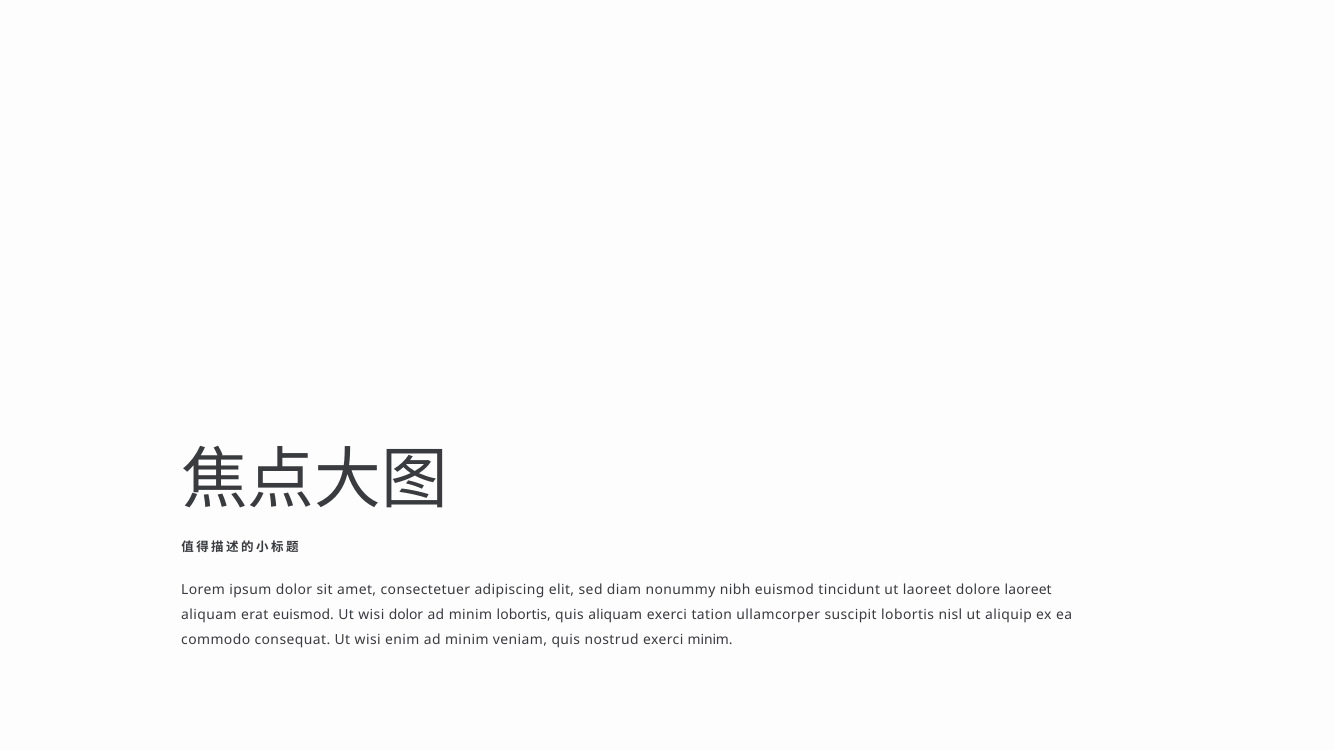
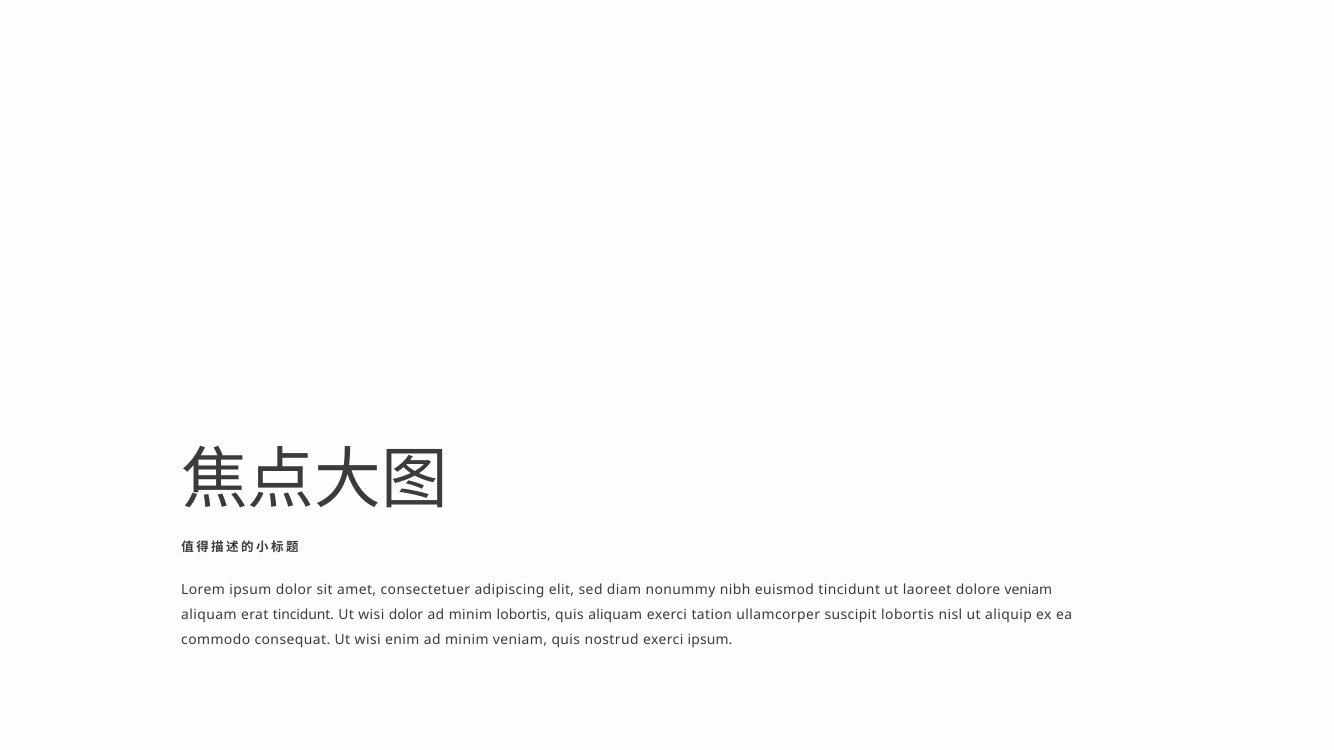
dolore laoreet: laoreet -> veniam (1028, 591)
erat euismod: euismod -> tincidunt (303, 616)
exerci minim: minim -> ipsum (710, 641)
